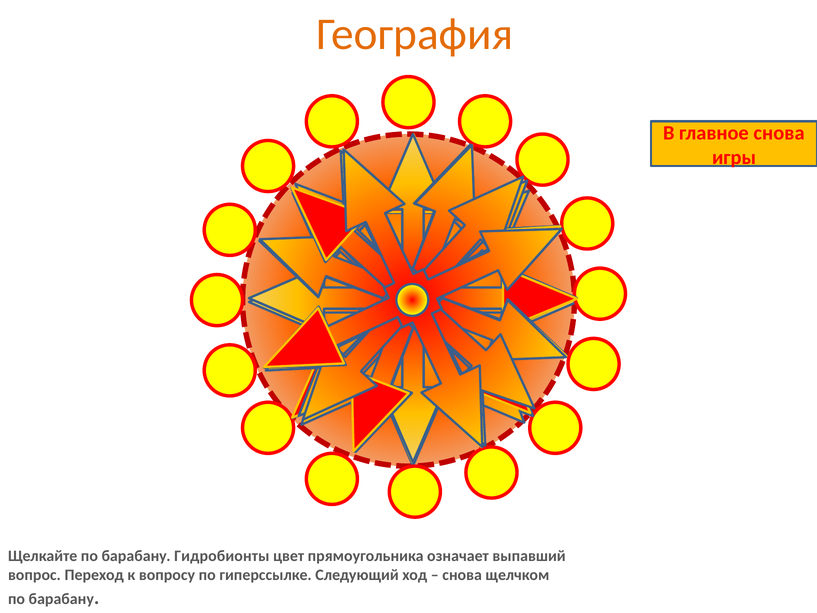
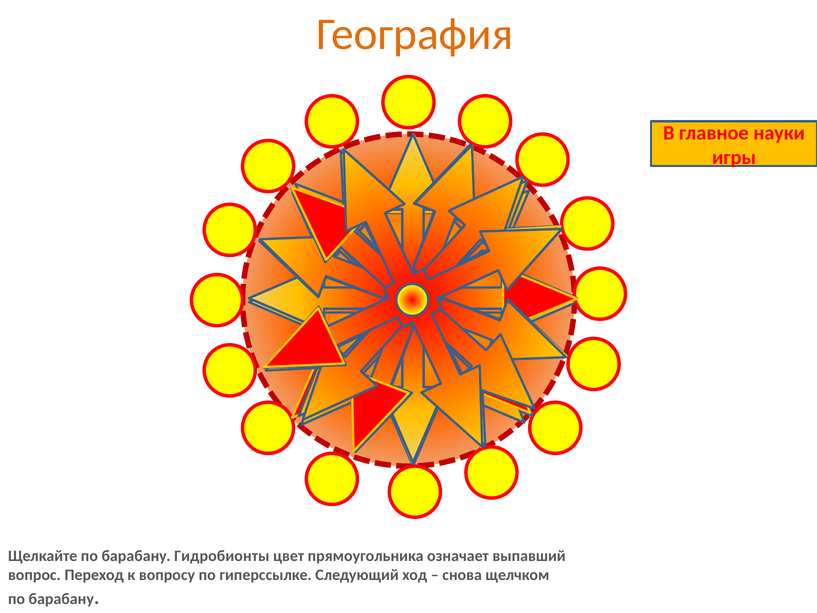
главное снова: снова -> науки (779, 133)
